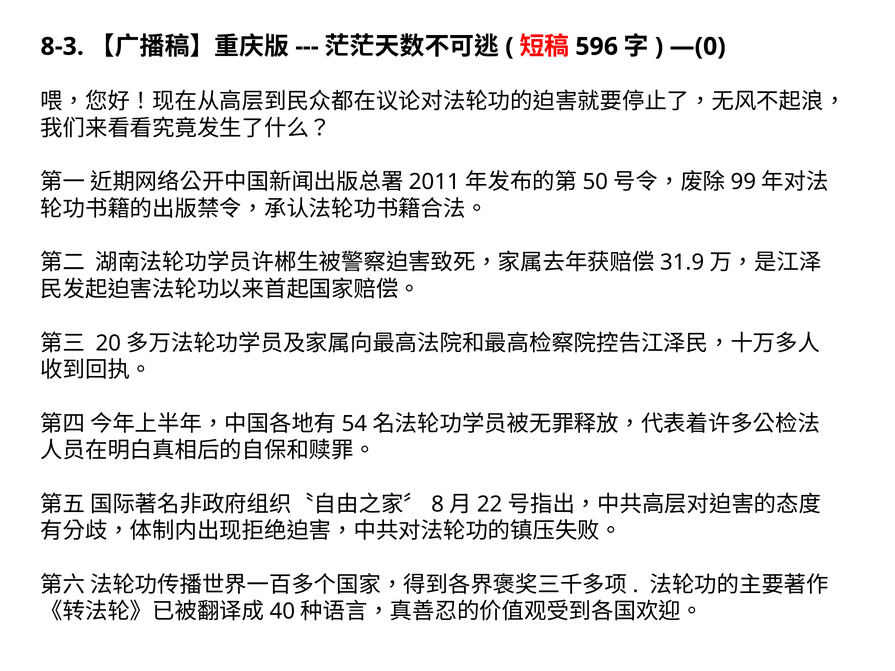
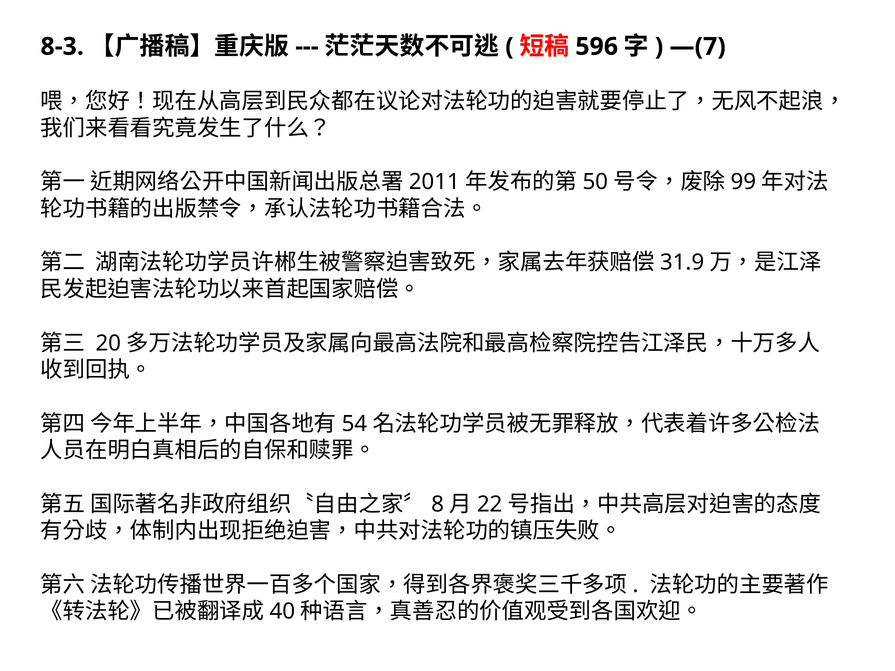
—(0: —(0 -> —(7 (698, 47)
